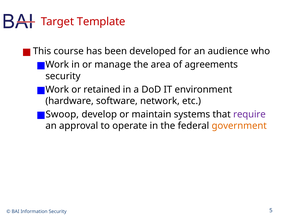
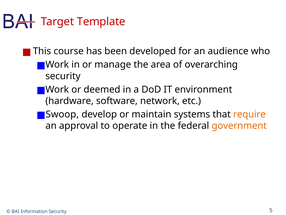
agreements: agreements -> overarching (211, 64)
retained: retained -> deemed (102, 89)
require colour: purple -> orange (249, 114)
